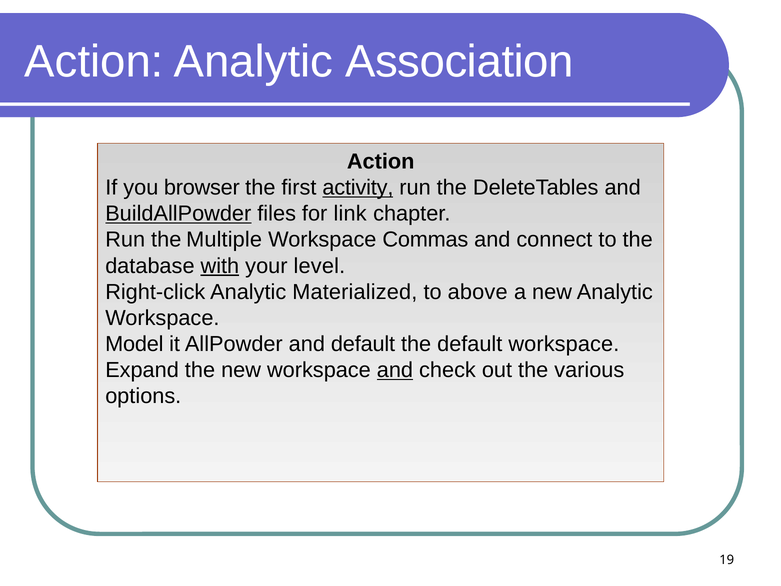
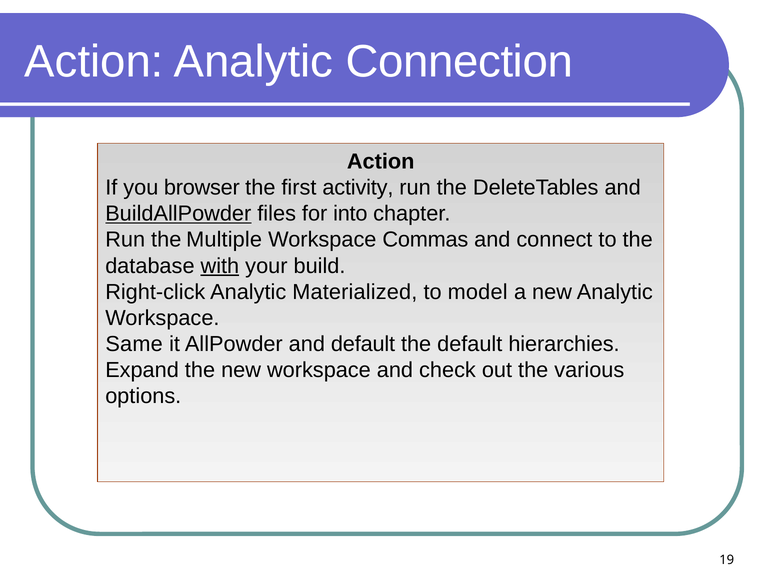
Association: Association -> Connection (459, 62)
activity underline: present -> none (358, 188)
link: link -> into (350, 214)
level: level -> build (319, 266)
above: above -> model (478, 292)
Model: Model -> Same (134, 344)
default workspace: workspace -> hierarchies (564, 344)
and underline: present -> none (395, 370)
